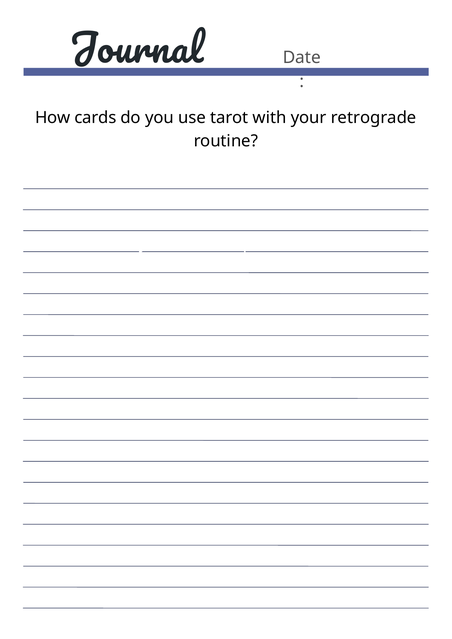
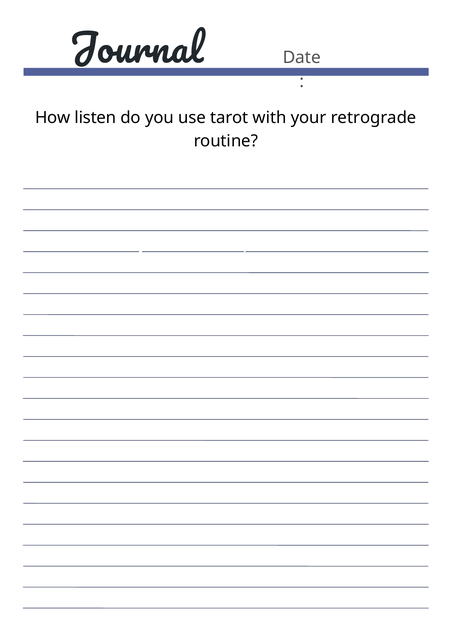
cards: cards -> listen (95, 118)
